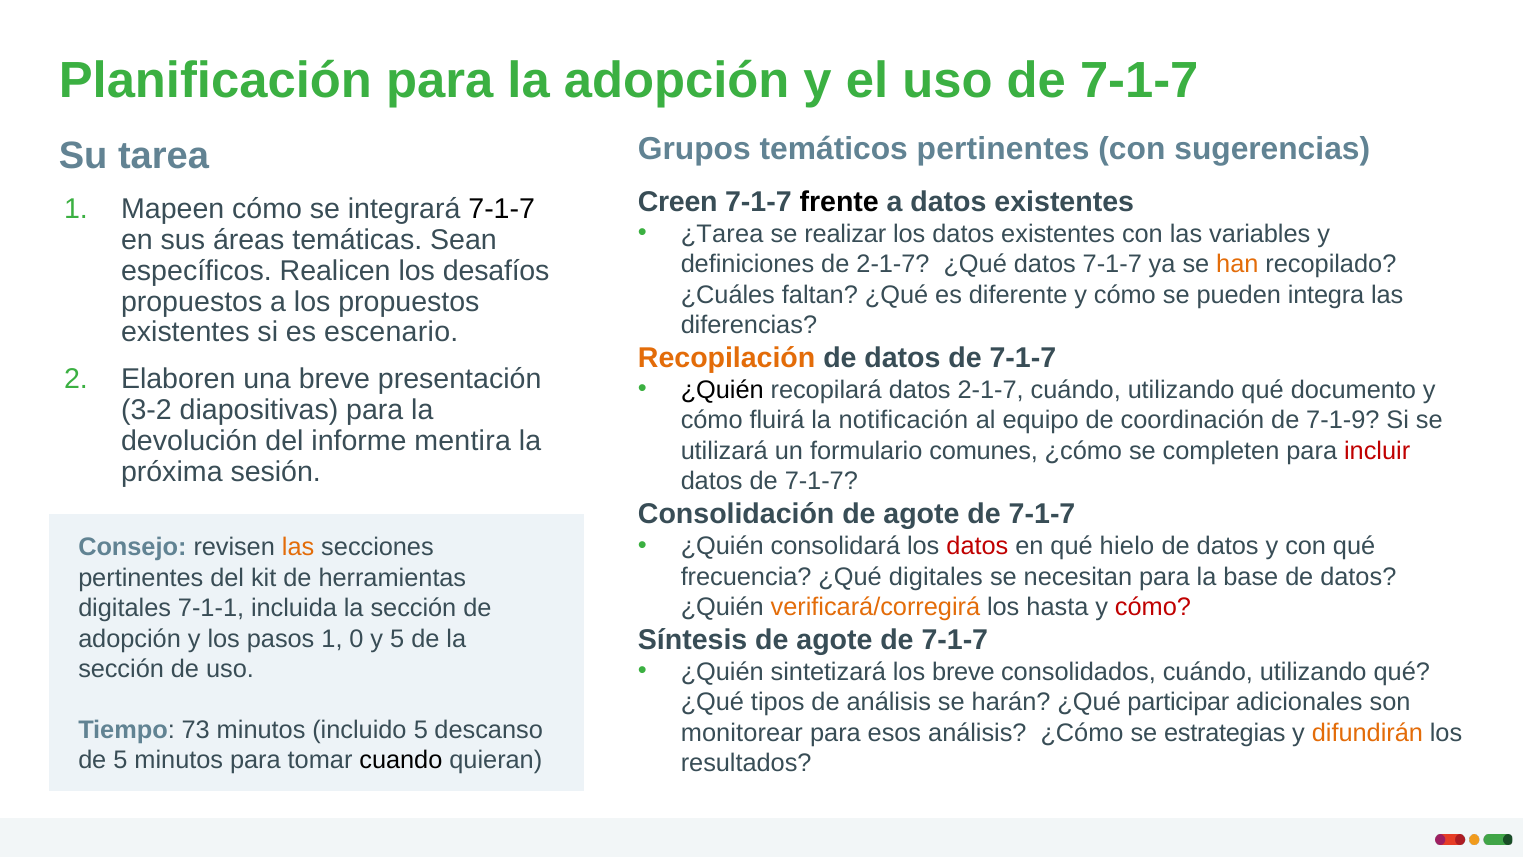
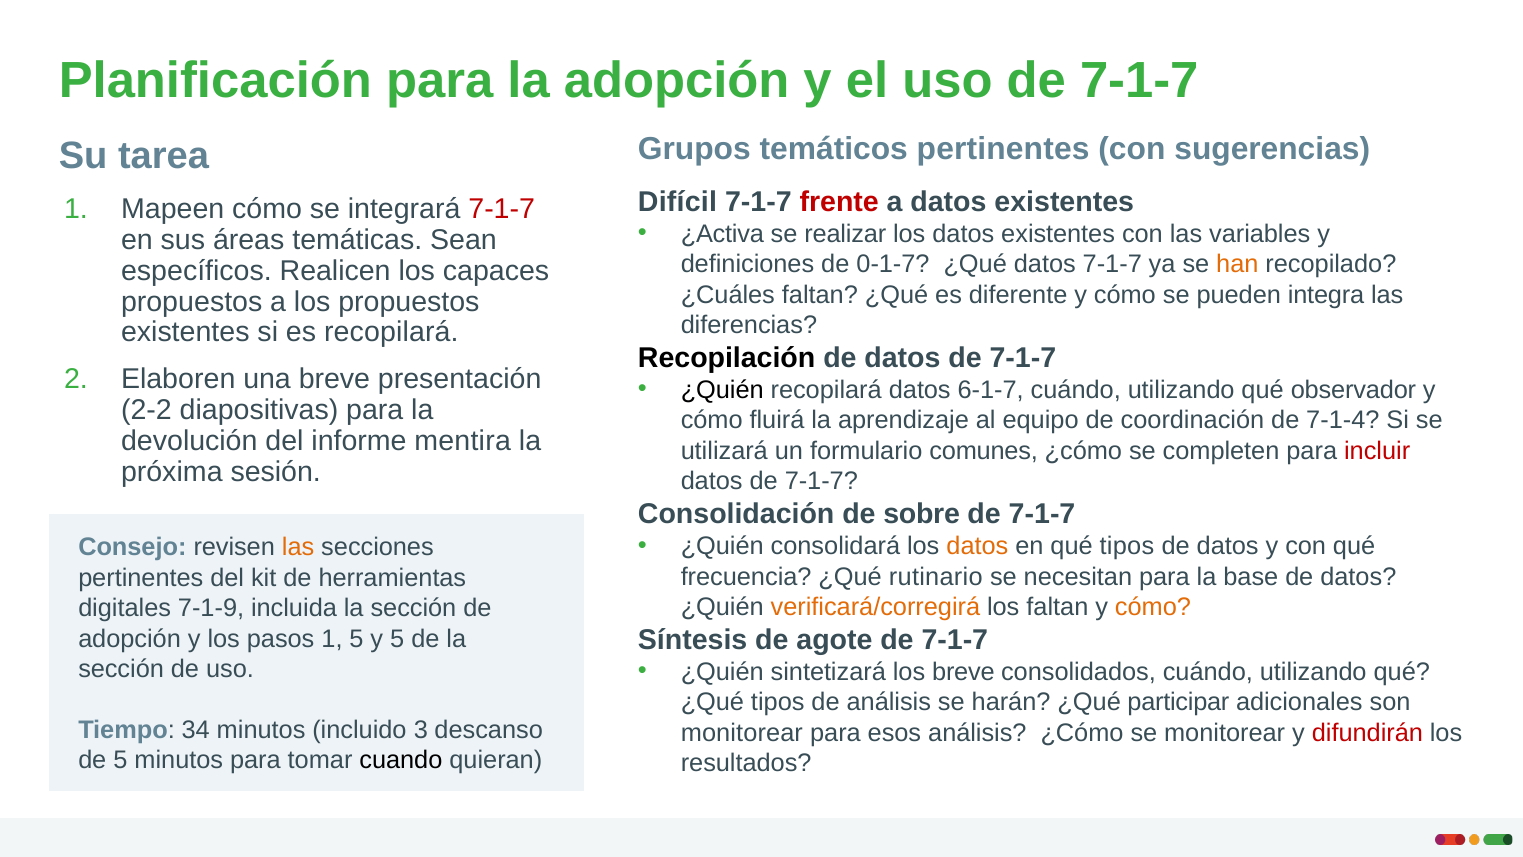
Creen: Creen -> Difícil (677, 202)
frente colour: black -> red (839, 202)
7-1-7 colour: black -> red (502, 209)
¿Tarea: ¿Tarea -> ¿Activa (722, 234)
de 2-1-7: 2-1-7 -> 0-1-7 (893, 264)
desafíos: desafíos -> capaces (496, 271)
es escenario: escenario -> recopilará (391, 332)
Recopilación colour: orange -> black (727, 358)
datos 2-1-7: 2-1-7 -> 6-1-7 (991, 390)
documento: documento -> observador (1353, 390)
3-2: 3-2 -> 2-2 (147, 410)
notificación: notificación -> aprendizaje (903, 420)
7-1-9: 7-1-9 -> 7-1-4 (1343, 420)
Consolidación de agote: agote -> sobre (922, 514)
datos colour: red -> orange (977, 546)
qué hielo: hielo -> tipos (1127, 546)
¿Qué digitales: digitales -> rutinario (936, 576)
los hasta: hasta -> faltan (1057, 607)
cómo colour: red -> orange (1153, 607)
7-1-1: 7-1-1 -> 7-1-9 (211, 608)
1 0: 0 -> 5 (356, 638)
73: 73 -> 34 (196, 730)
incluido 5: 5 -> 3 (421, 730)
se estrategias: estrategias -> monitorear (1225, 732)
difundirán colour: orange -> red (1367, 732)
